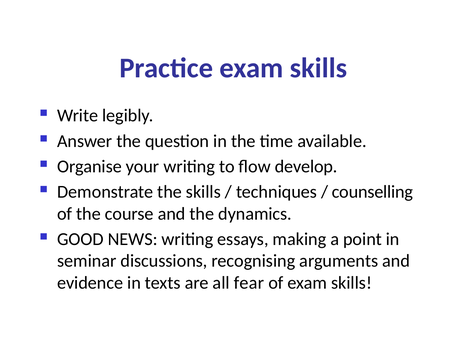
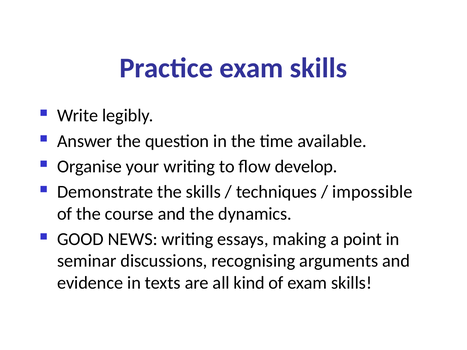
counselling: counselling -> impossible (372, 192)
fear: fear -> kind (249, 283)
